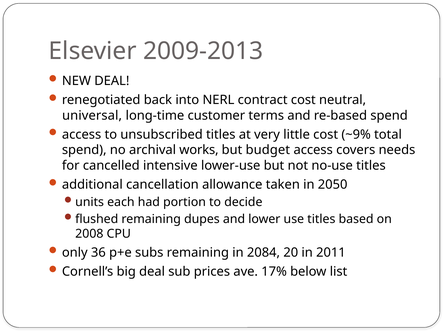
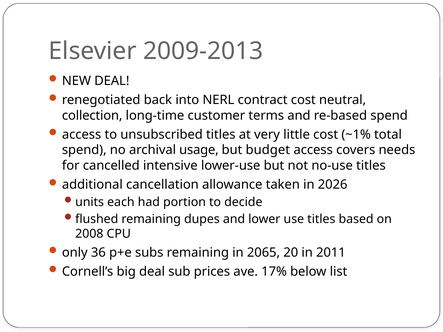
universal: universal -> collection (92, 116)
~9%: ~9% -> ~1% (356, 135)
works: works -> usage (199, 150)
2050: 2050 -> 2026 (333, 185)
2084: 2084 -> 2065 (264, 253)
